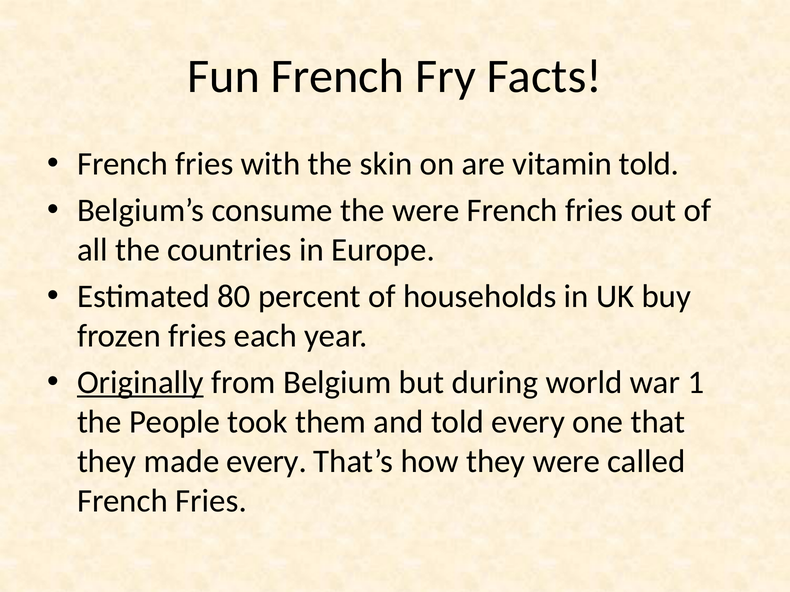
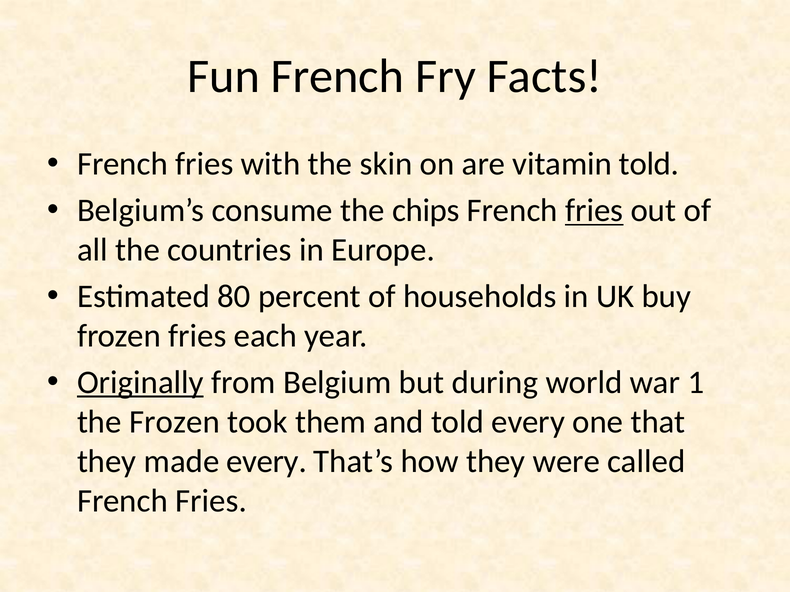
the were: were -> chips (426, 211)
fries underline: none -> present (594, 211)
the People: People -> Frozen (174, 422)
